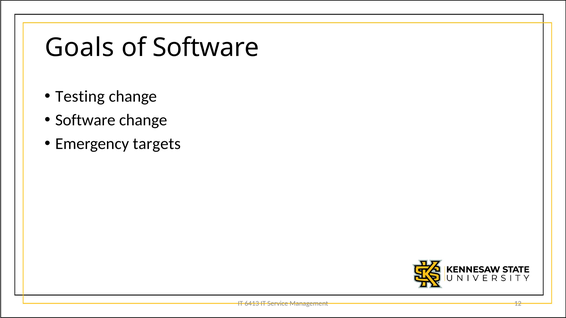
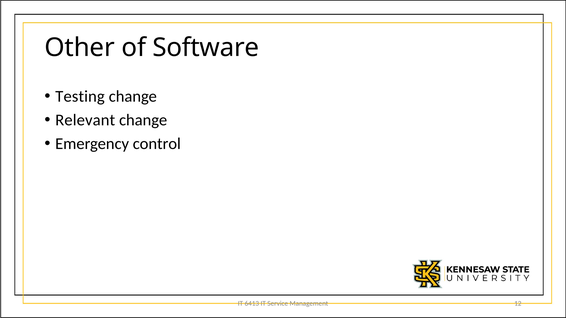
Goals: Goals -> Other (80, 48)
Software: Software -> Relevant (85, 120)
targets: targets -> control (157, 144)
